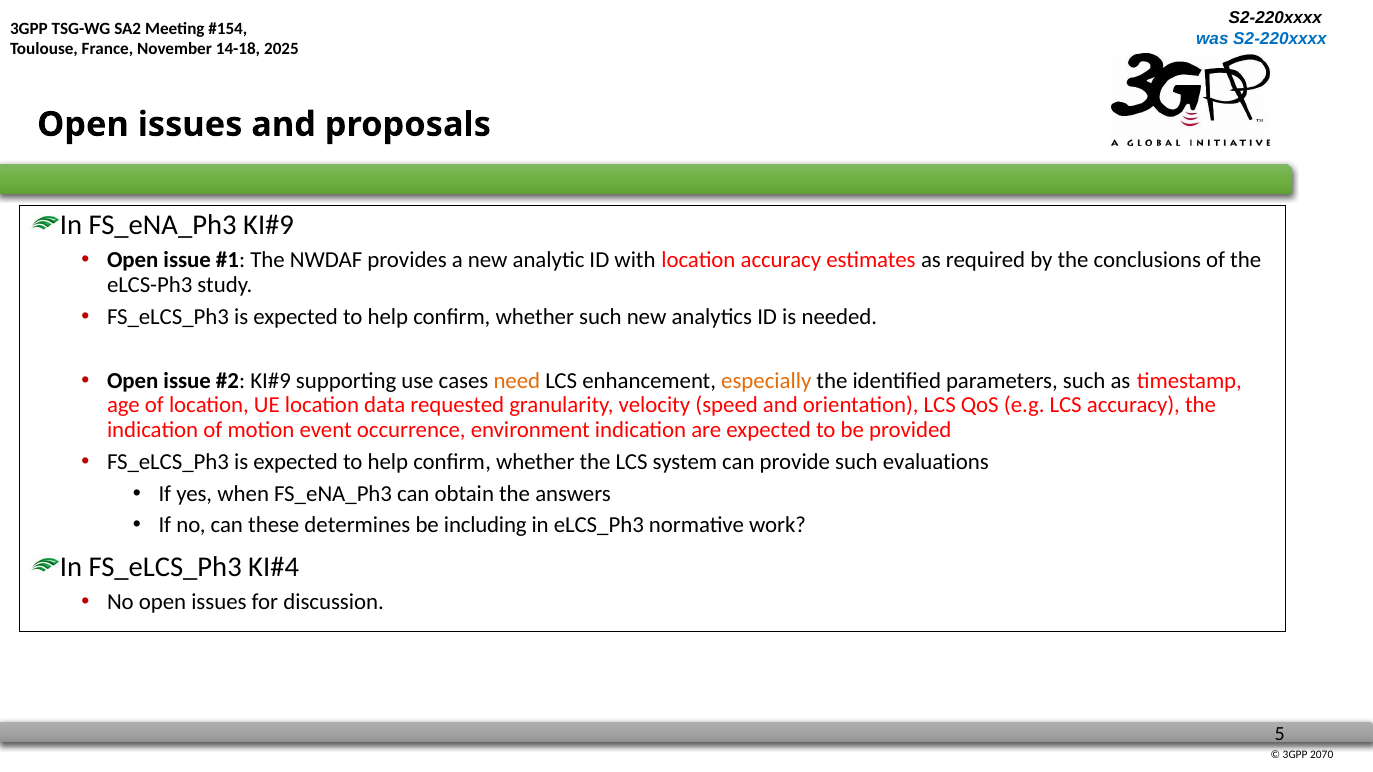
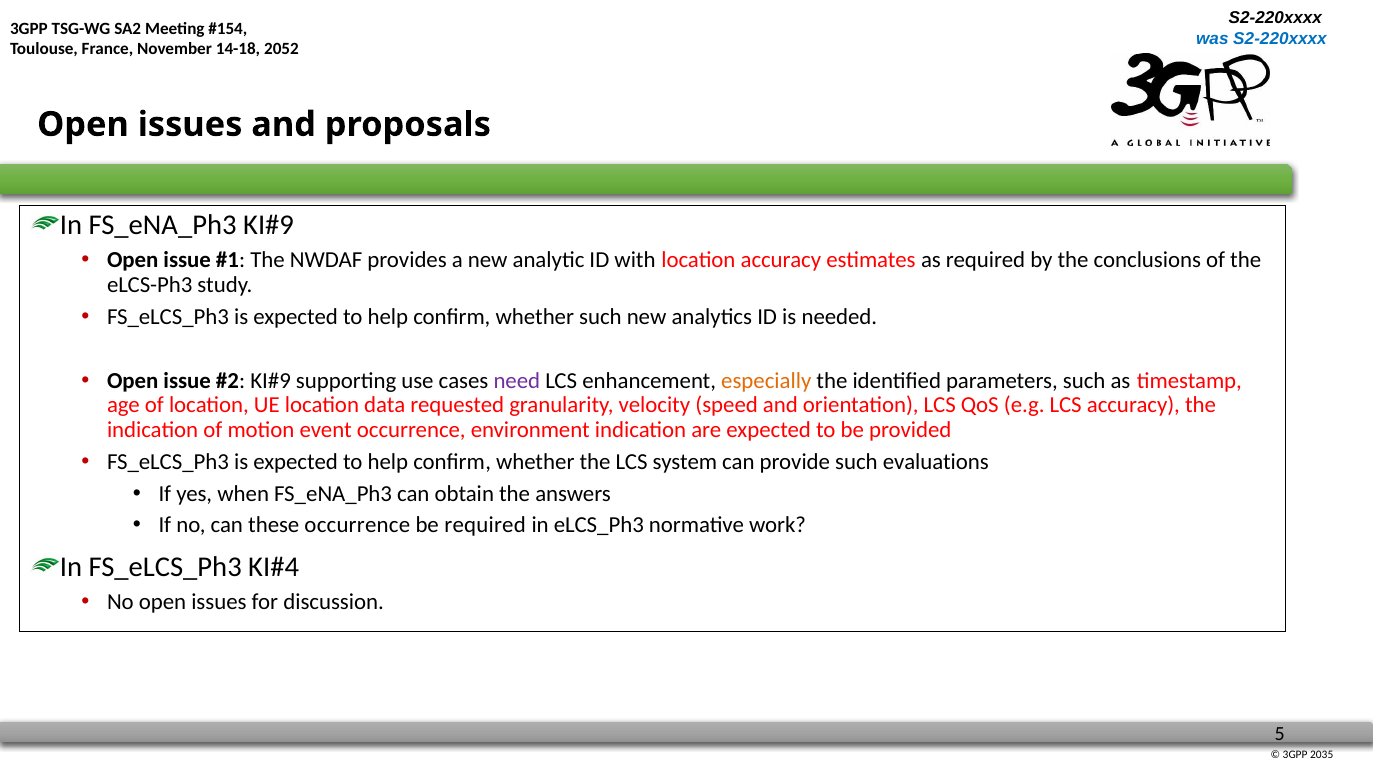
2025: 2025 -> 2052 (281, 49)
need colour: orange -> purple (517, 381)
these determines: determines -> occurrence (357, 525)
be including: including -> required (485, 525)
2070: 2070 -> 2035 (1322, 755)
